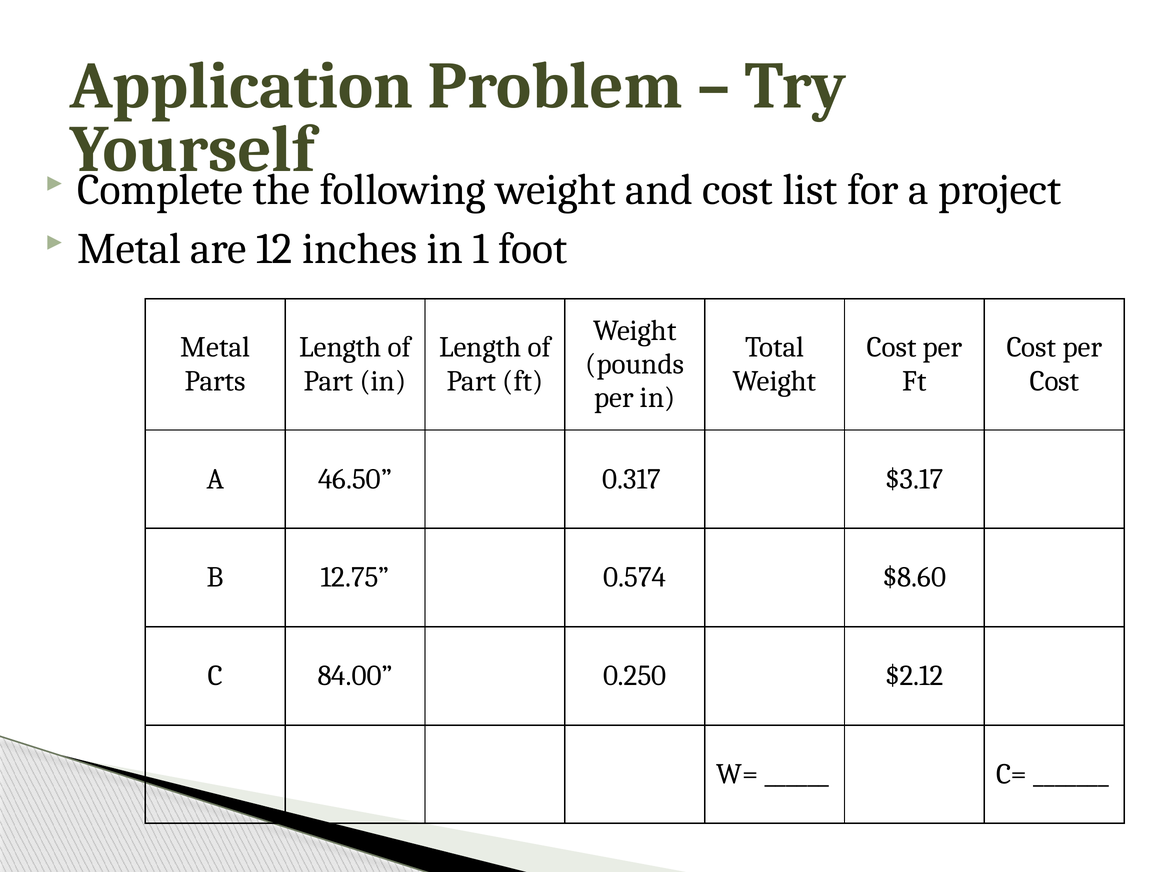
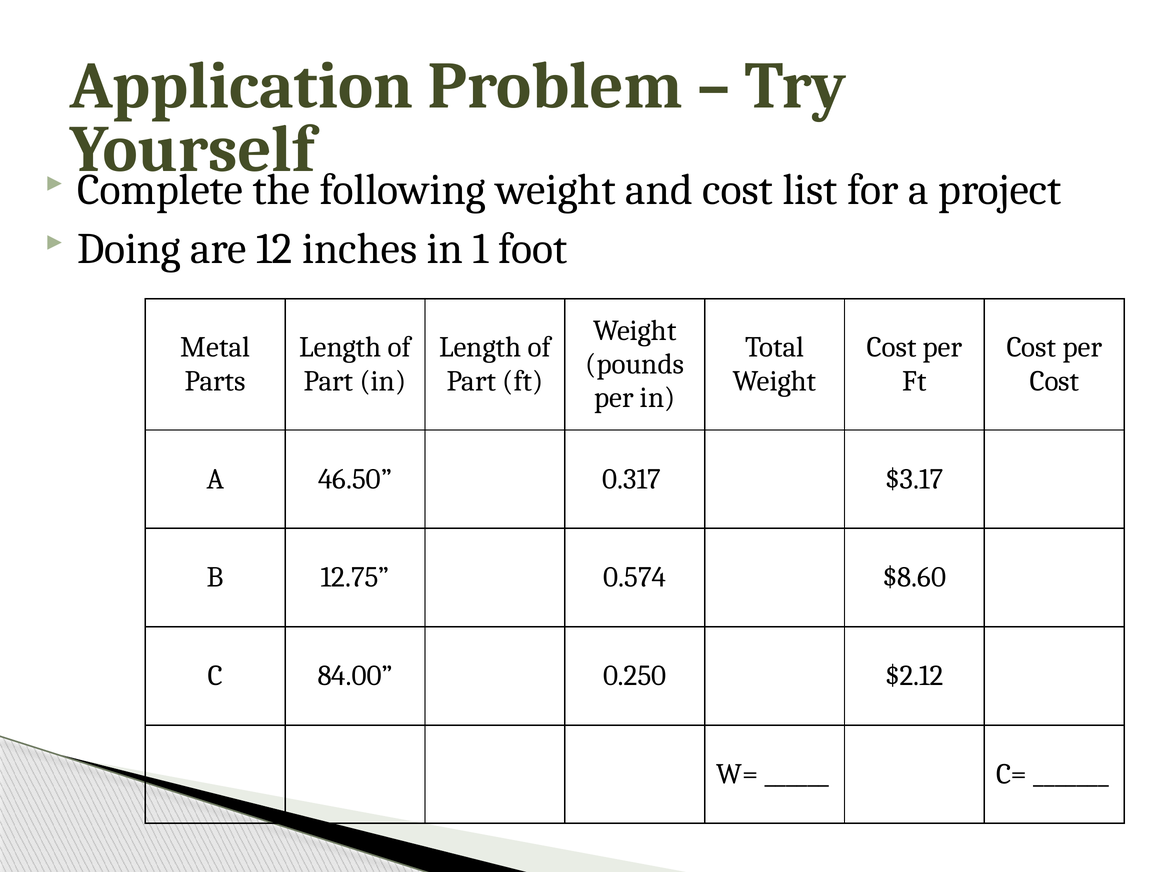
Metal: Metal -> Doing (129, 249)
